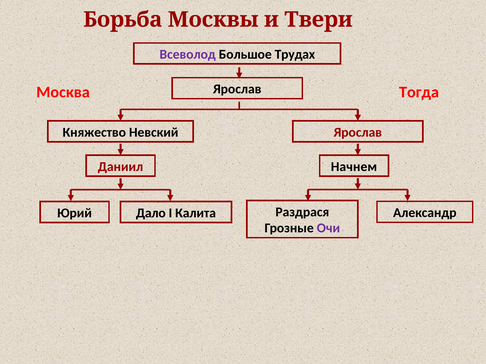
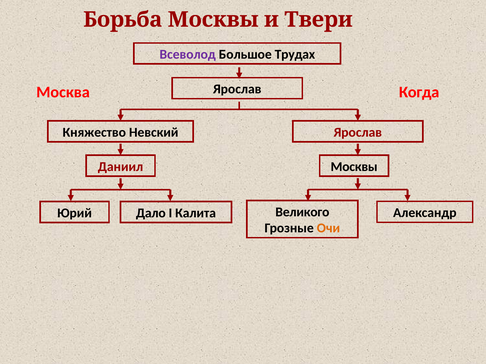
Тогда: Тогда -> Когда (419, 92)
Начнем: Начнем -> Москвы (354, 167)
Раздрася: Раздрася -> Великого (302, 212)
Очи colour: purple -> orange (328, 228)
